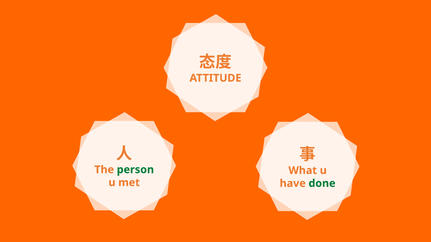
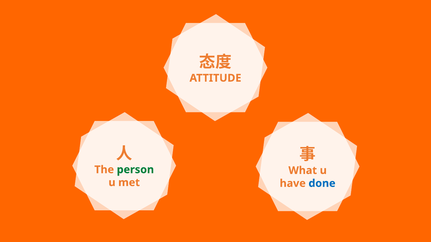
done colour: green -> blue (322, 184)
